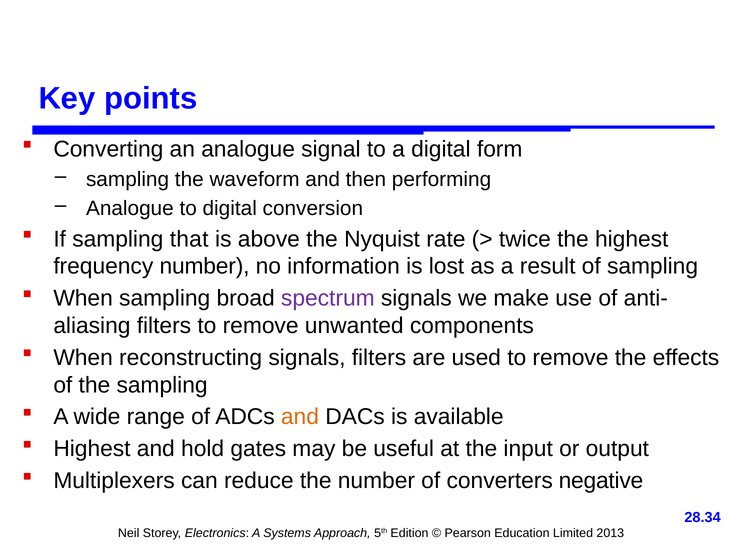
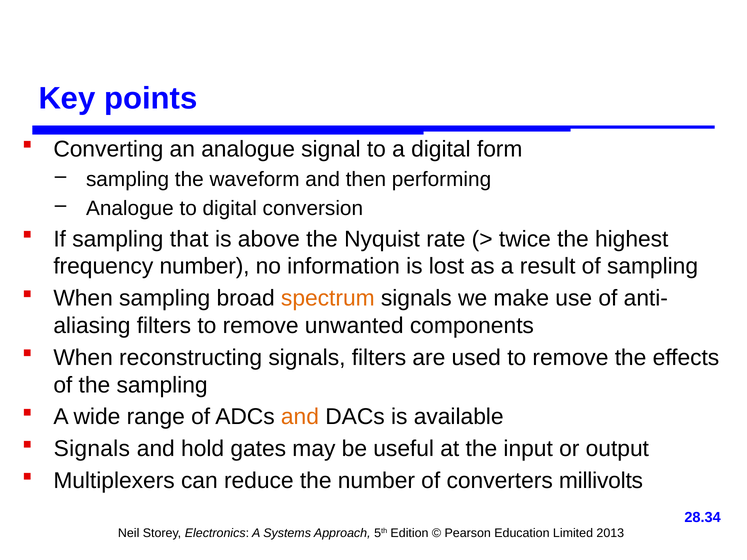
spectrum colour: purple -> orange (328, 298)
Highest: Highest -> Signals (92, 449)
negative: negative -> millivolts (601, 481)
